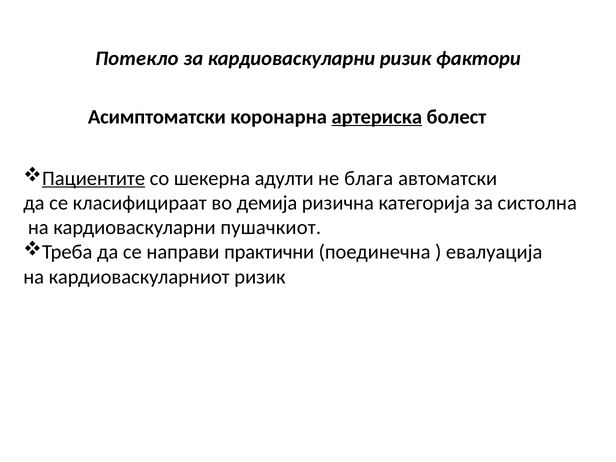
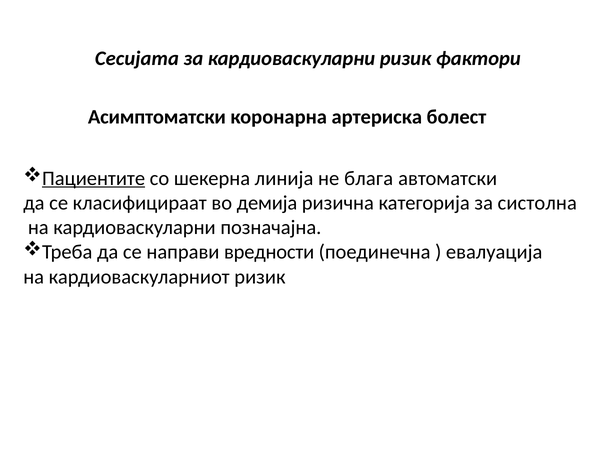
Потекло: Потекло -> Сесијата (137, 58)
артериска underline: present -> none (377, 117)
адулти: адулти -> линија (284, 178)
пушачкиот: пушачкиот -> позначајна (271, 228)
практични: практични -> вредности (269, 252)
